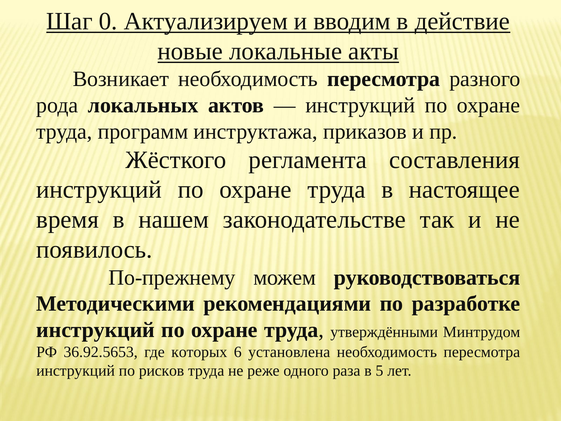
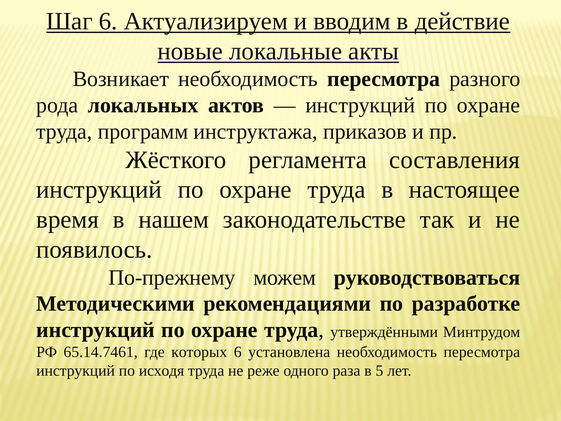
Шаг 0: 0 -> 6 (108, 21)
36.92.5653: 36.92.5653 -> 65.14.7461 (101, 352)
рисков: рисков -> исходя (162, 370)
